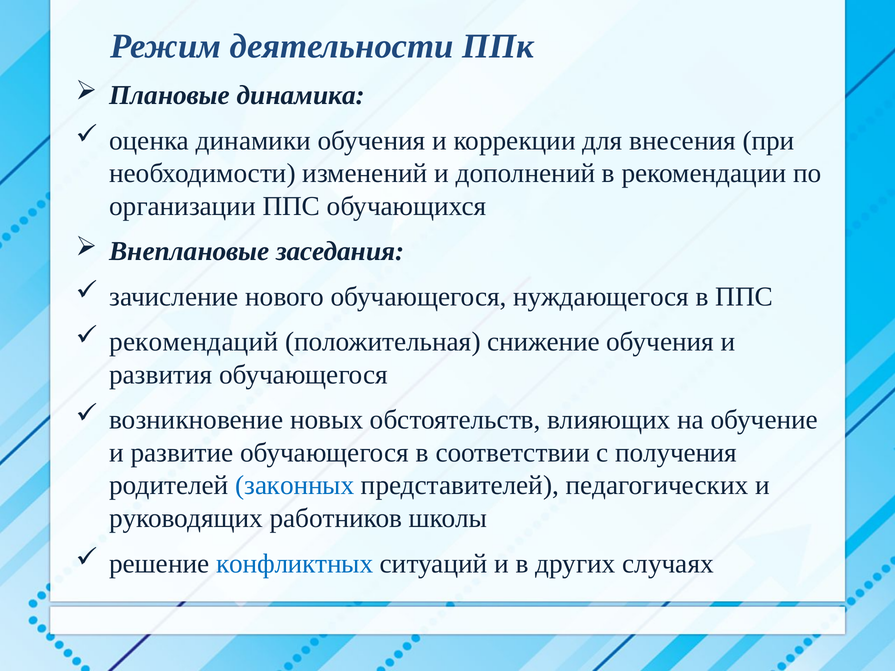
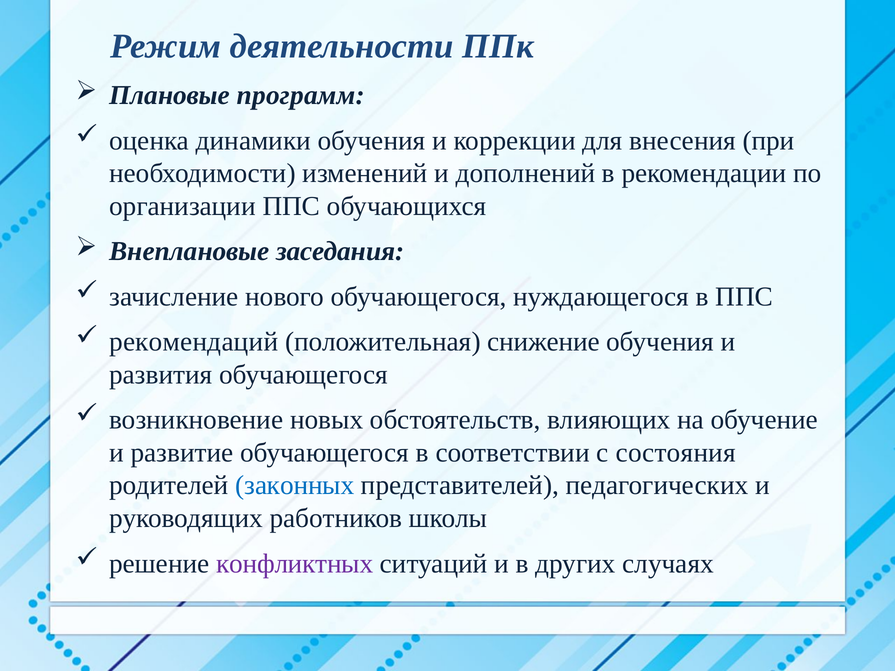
динамика: динамика -> программ (301, 95)
получения: получения -> состояния (676, 453)
конфликтных colour: blue -> purple (295, 564)
